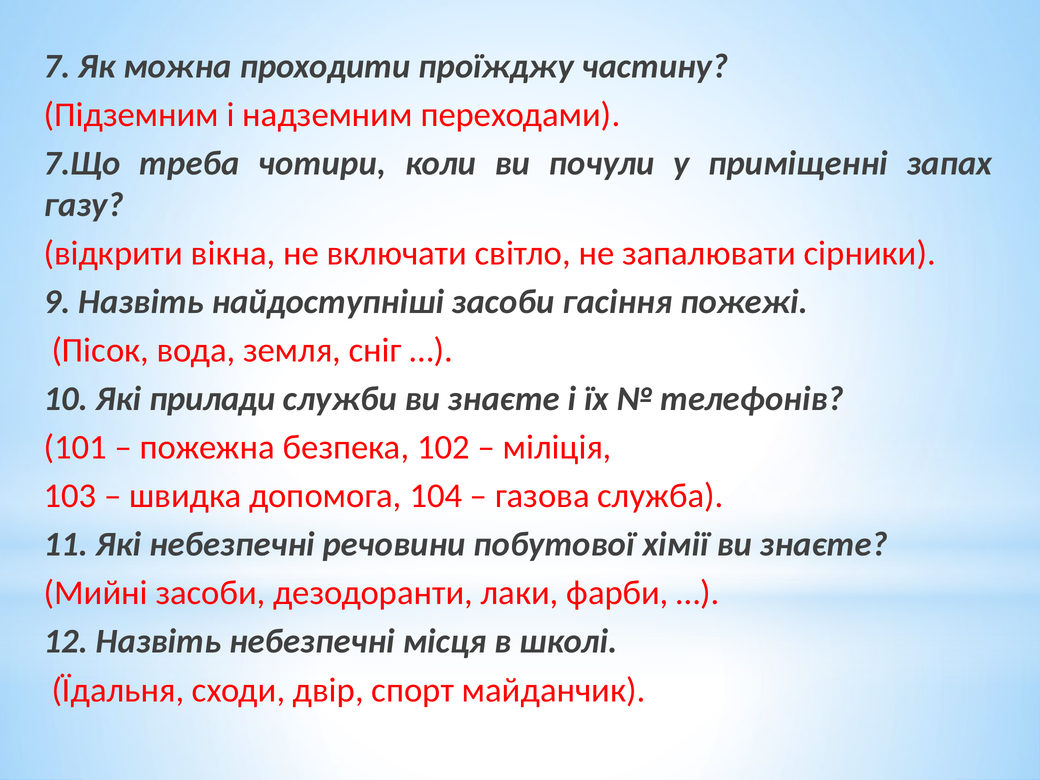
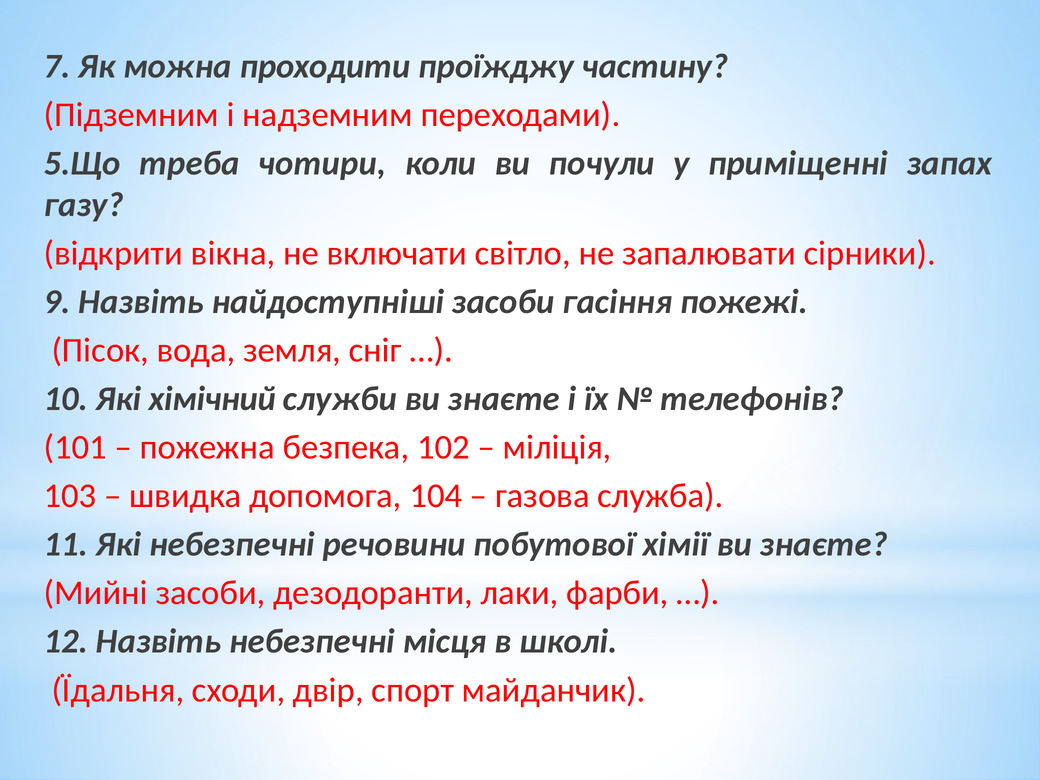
7.Що: 7.Що -> 5.Що (82, 163)
прилади: прилади -> хімічний (212, 399)
